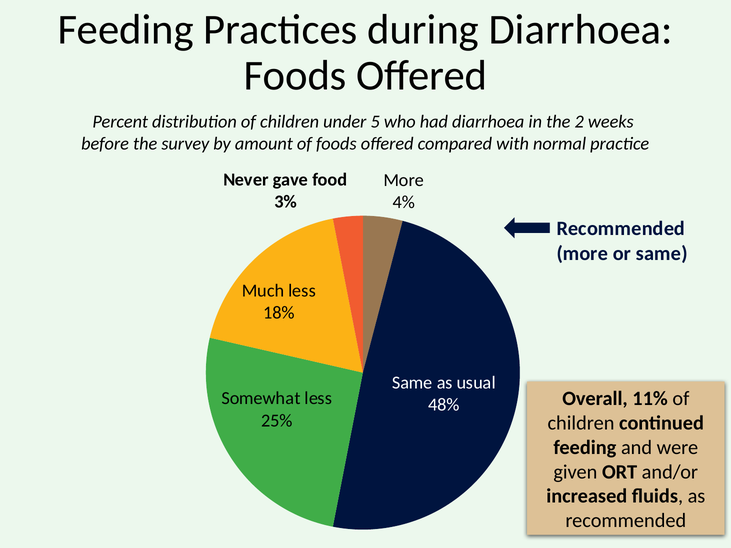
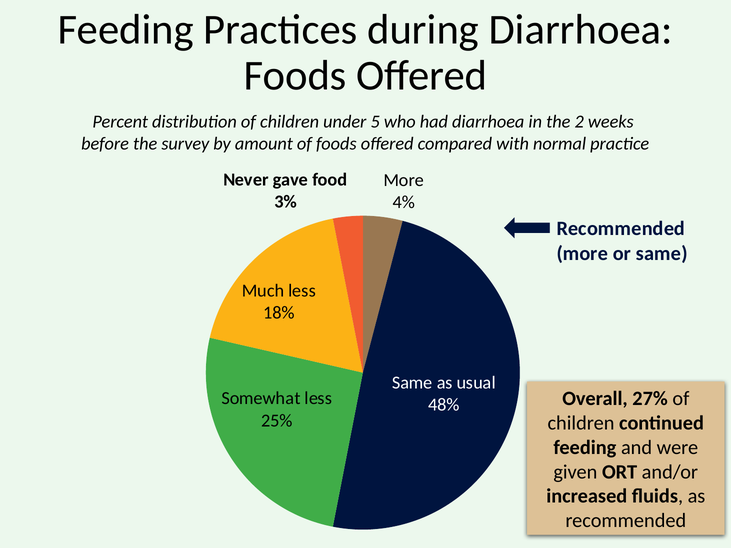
11%: 11% -> 27% (650, 399)
